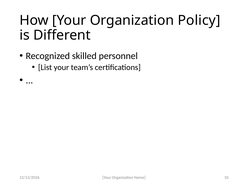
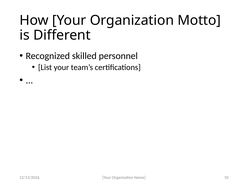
Policy: Policy -> Motto (199, 20)
